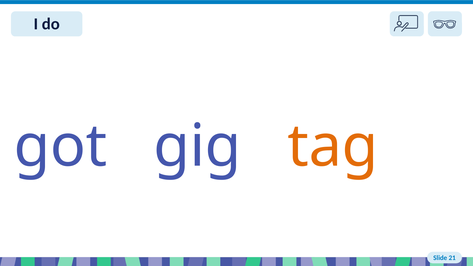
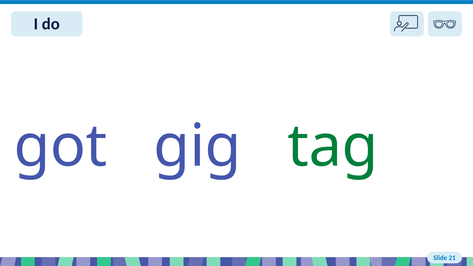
tag colour: orange -> green (333, 146)
